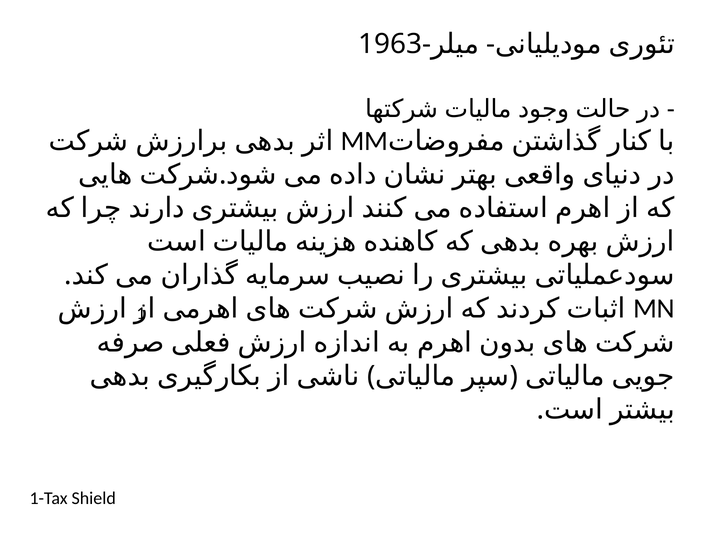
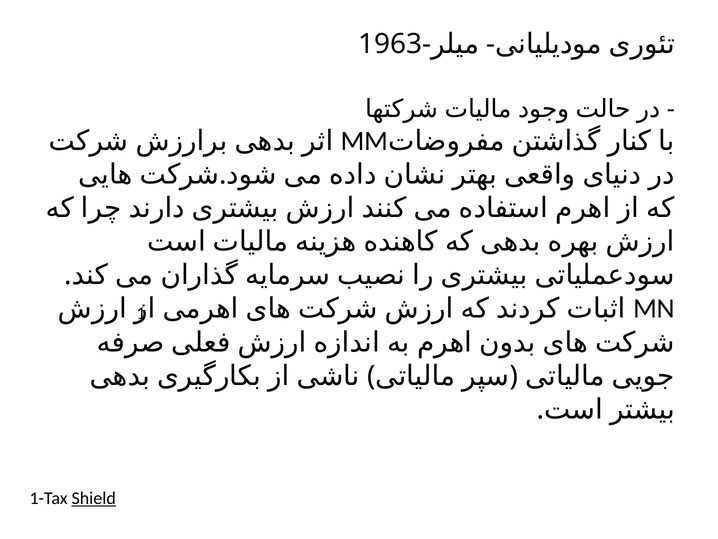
Shield underline: none -> present (94, 498)
